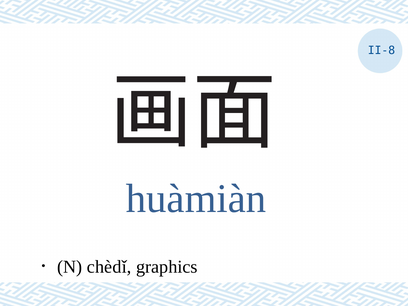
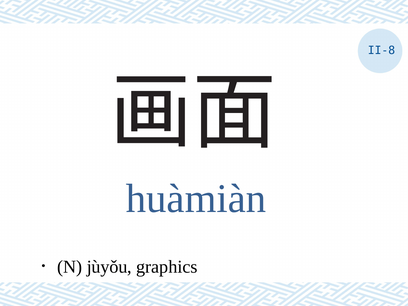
chèdǐ: chèdǐ -> jùyǒu (109, 267)
